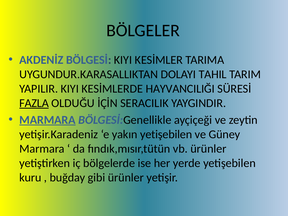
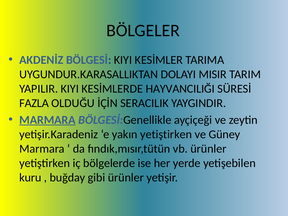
TAHIL: TAHIL -> MISIR (213, 74)
FAZLA underline: present -> none (34, 103)
yakın yetişebilen: yetişebilen -> yetiştirken (166, 134)
